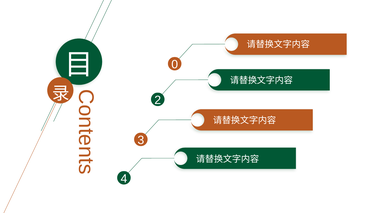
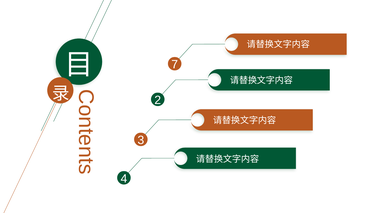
0: 0 -> 7 (175, 65)
